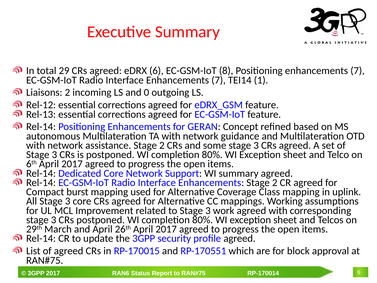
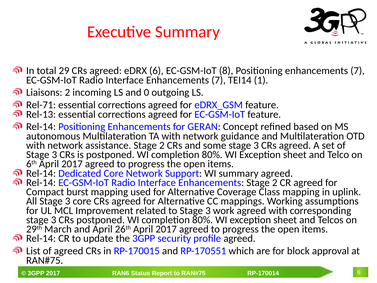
Rel-12: Rel-12 -> Rel-71 (41, 105)
